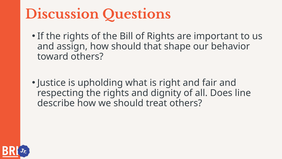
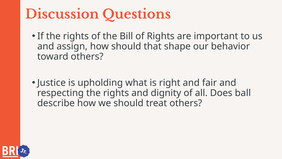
line: line -> ball (243, 93)
